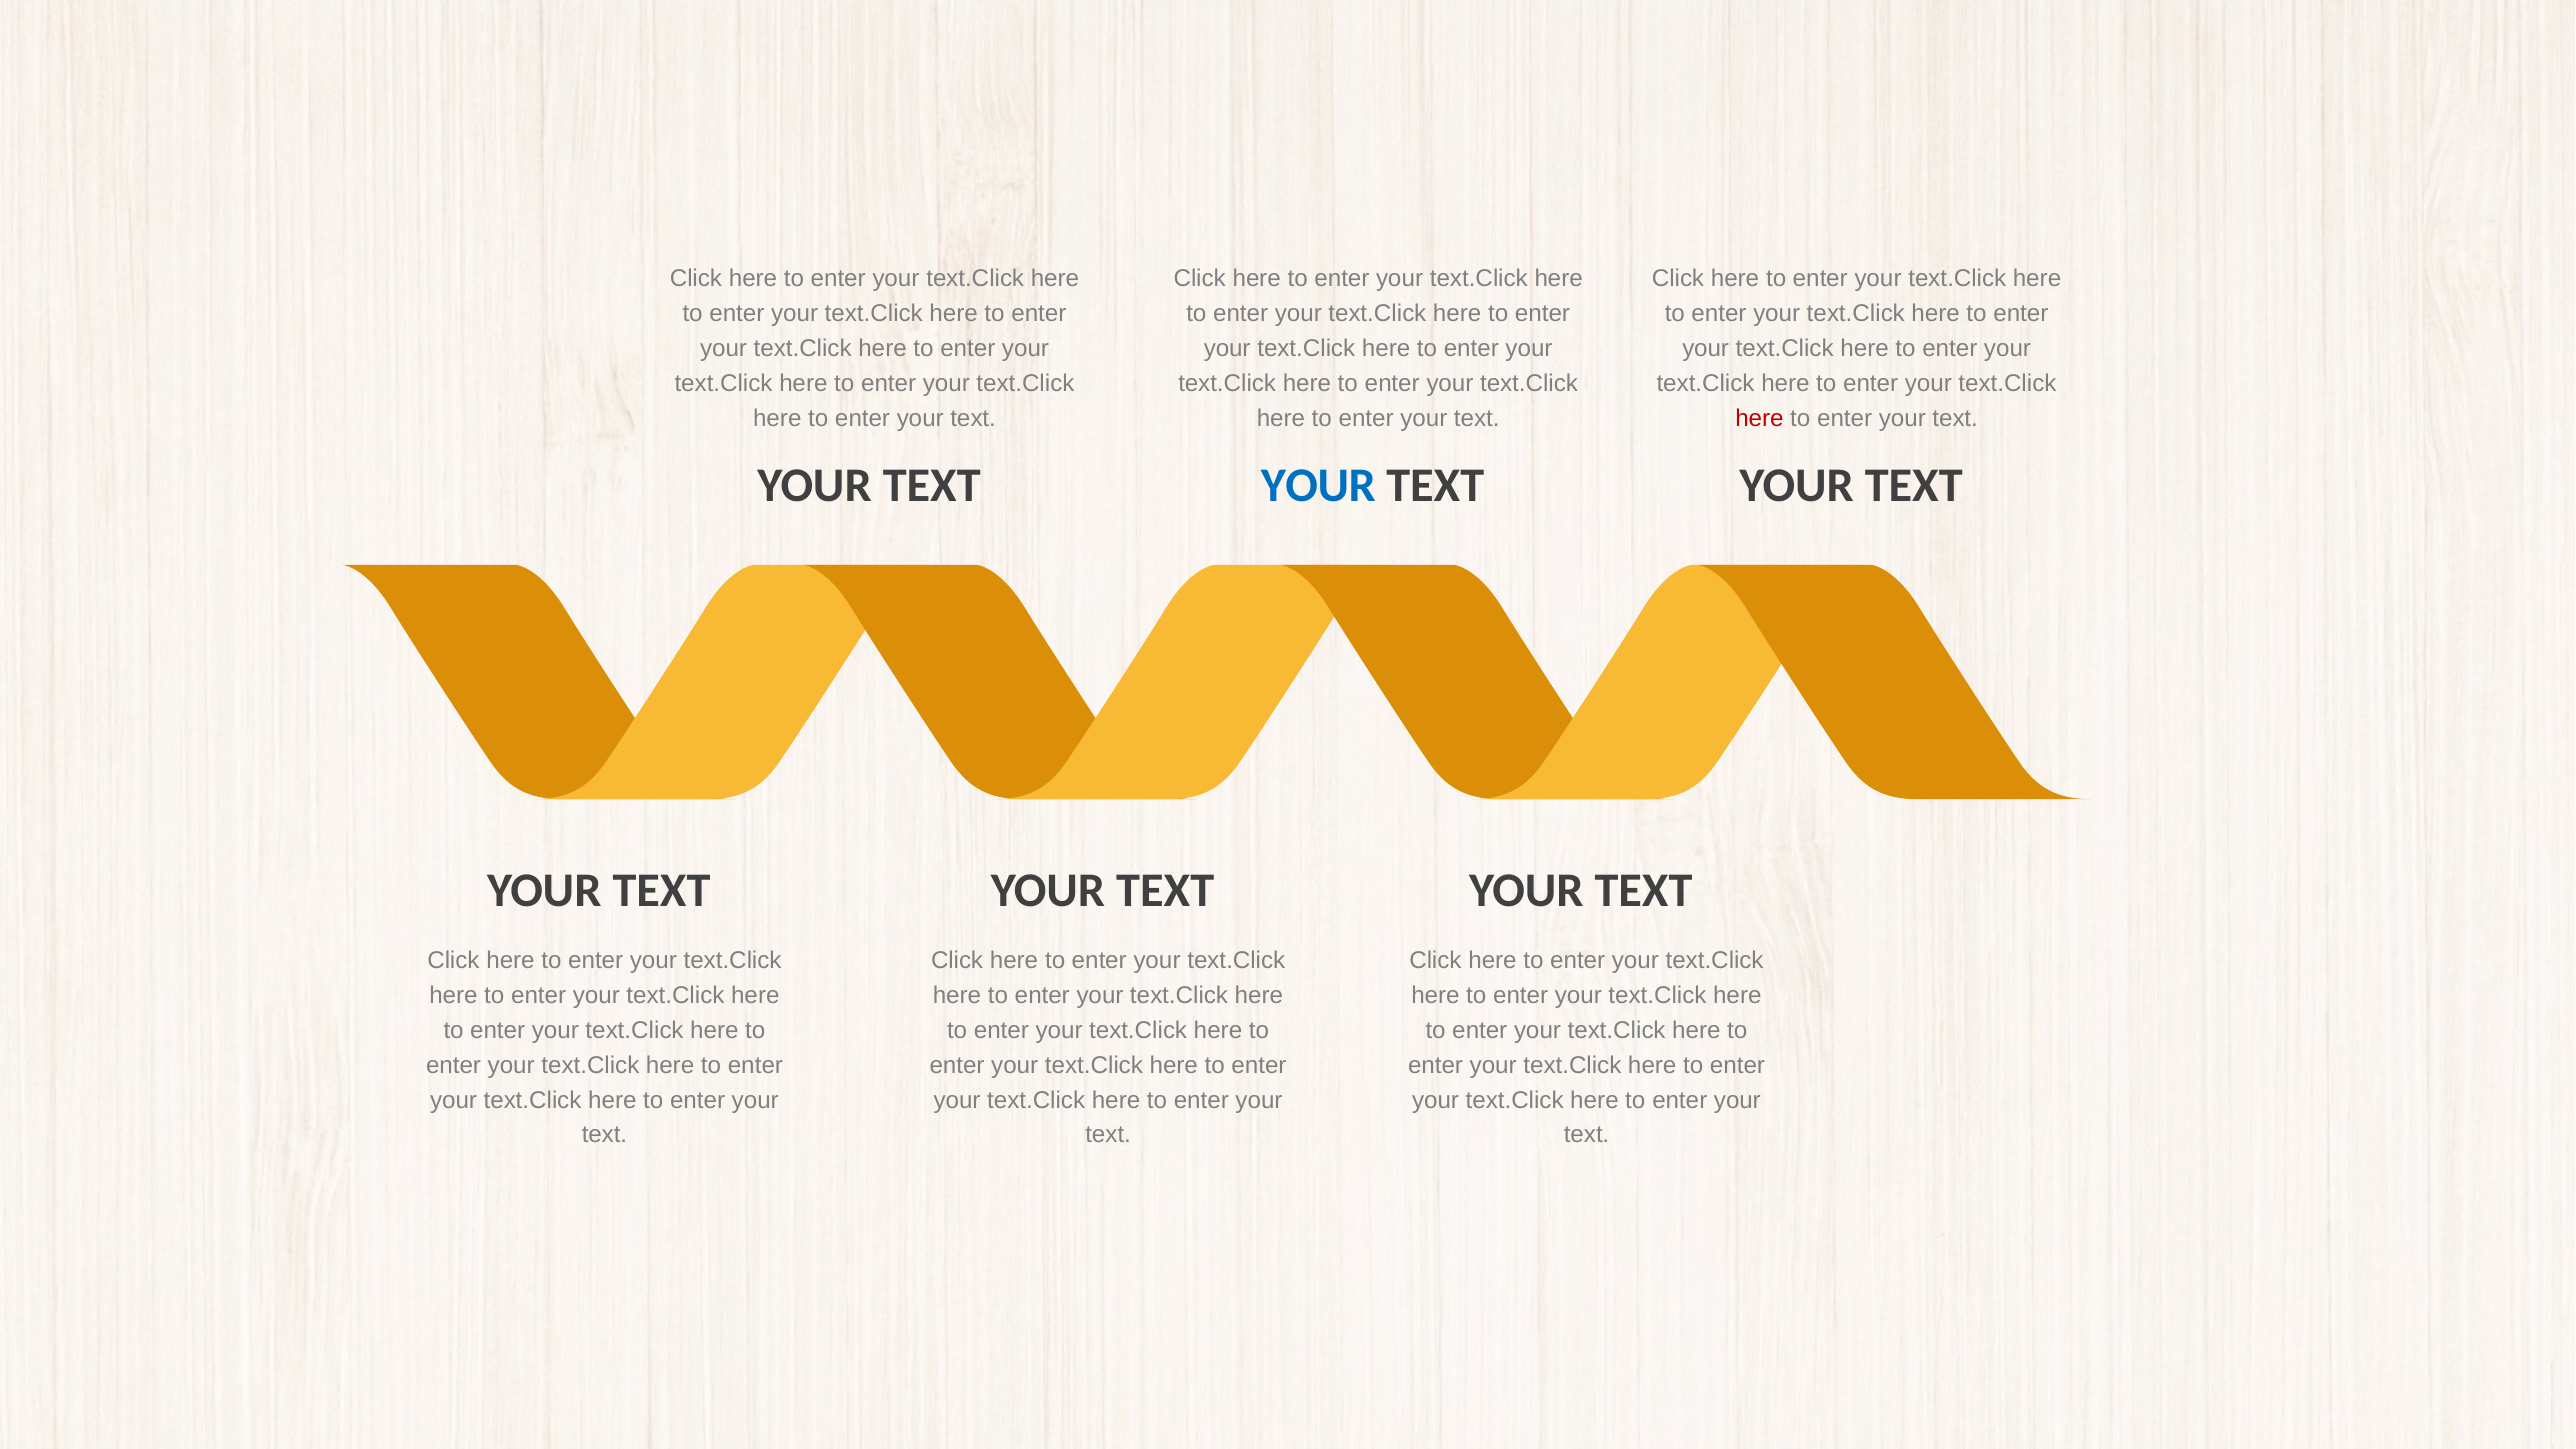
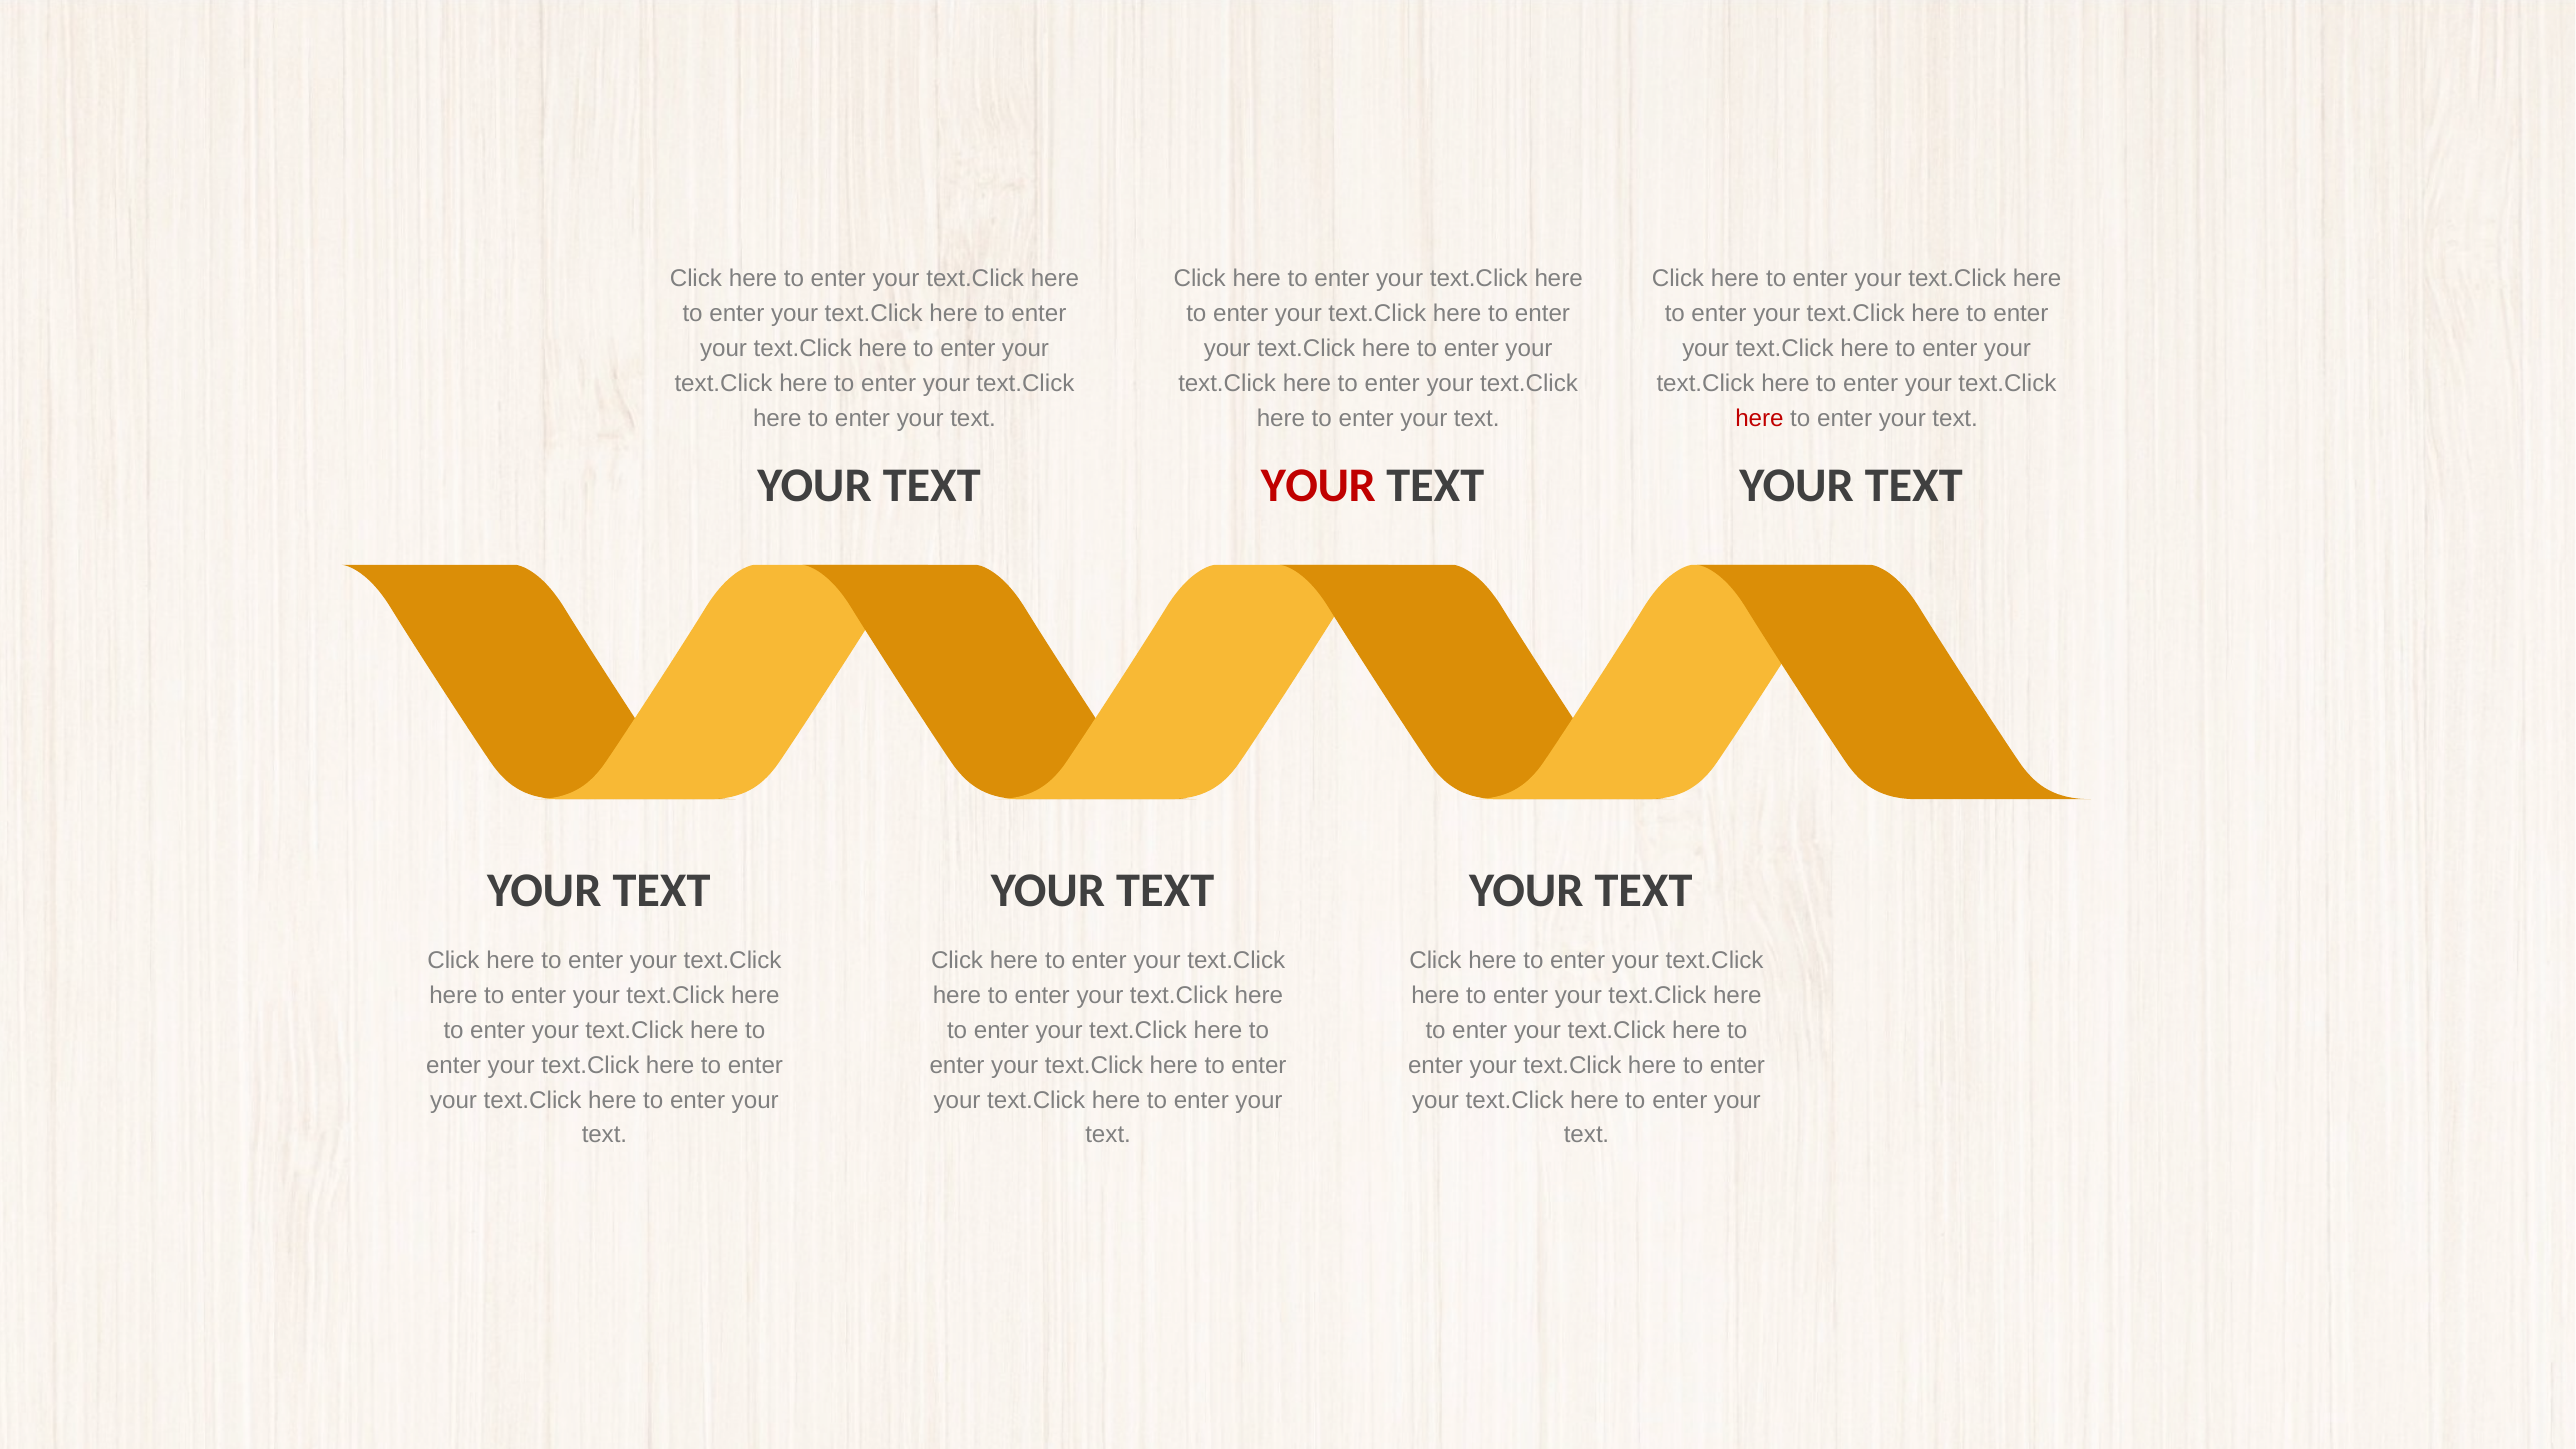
YOUR colour: blue -> red (1318, 486)
